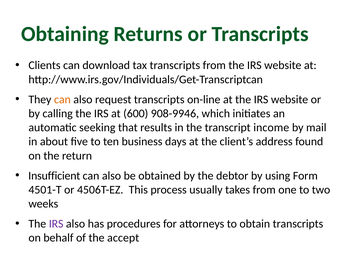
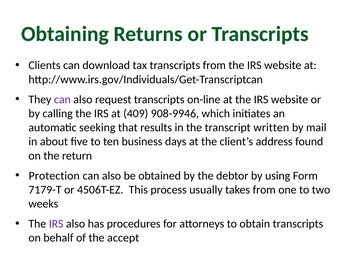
can colour: orange -> purple (62, 99)
600: 600 -> 409 (136, 113)
income: income -> written (271, 128)
Insufficient: Insufficient -> Protection (54, 176)
4501-T: 4501-T -> 7179-T (45, 190)
